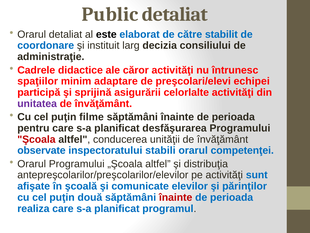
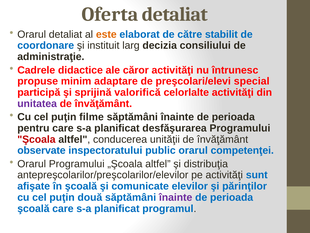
Public: Public -> Oferta (110, 14)
este colour: black -> orange (106, 34)
spaţiilor: spaţiilor -> propuse (38, 81)
echipei: echipei -> special (252, 81)
asigurării: asigurării -> valorifică (137, 92)
stabili: stabili -> public (160, 150)
înainte colour: red -> purple (176, 197)
realiza: realiza -> şcoală (33, 208)
